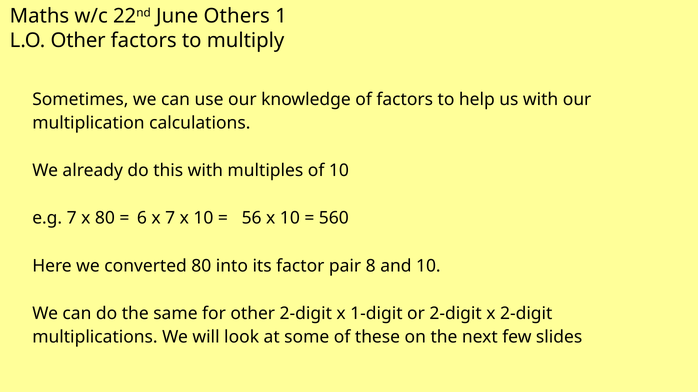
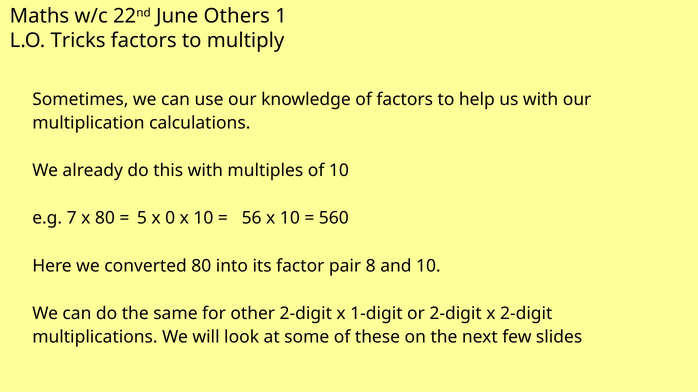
L.O Other: Other -> Tricks (78, 41)
6: 6 -> 5 (142, 219)
x 7: 7 -> 0 (170, 219)
